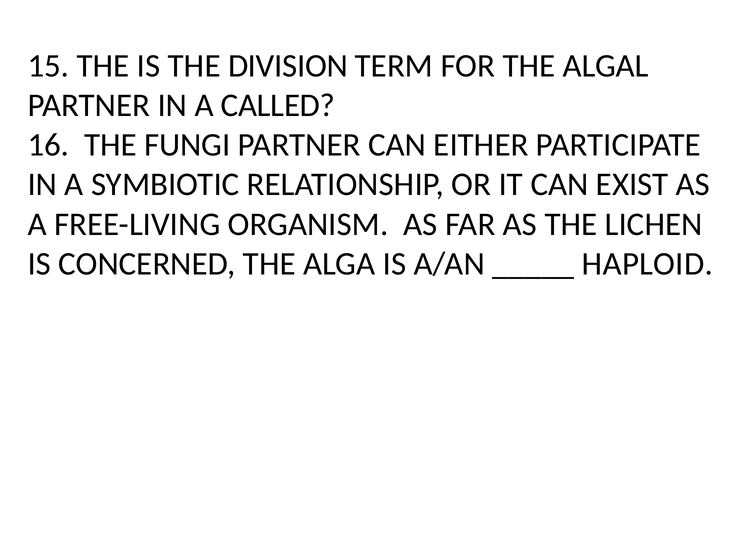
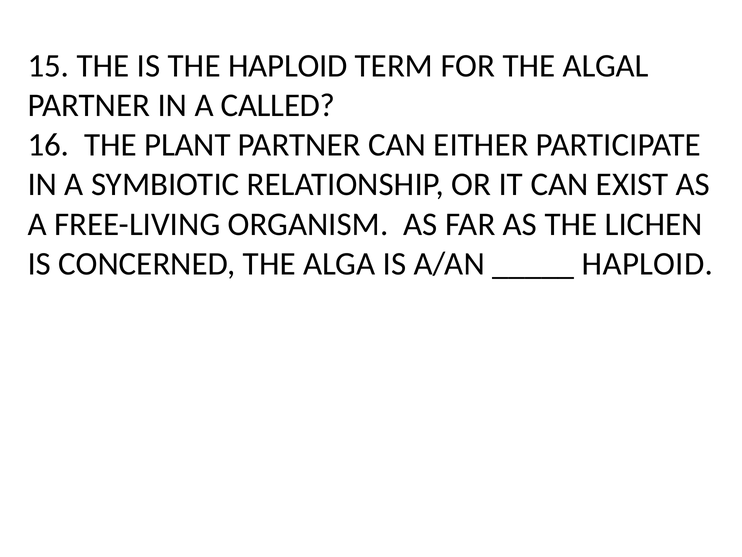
THE DIVISION: DIVISION -> HAPLOID (288, 66)
FUNGI: FUNGI -> PLANT (187, 145)
